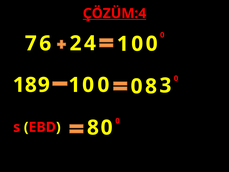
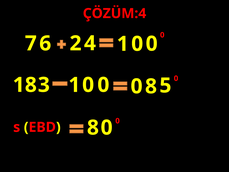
ÇÖZÜM:4 underline: present -> none (115, 13)
9: 9 -> 3 (44, 85)
3: 3 -> 5 (165, 85)
